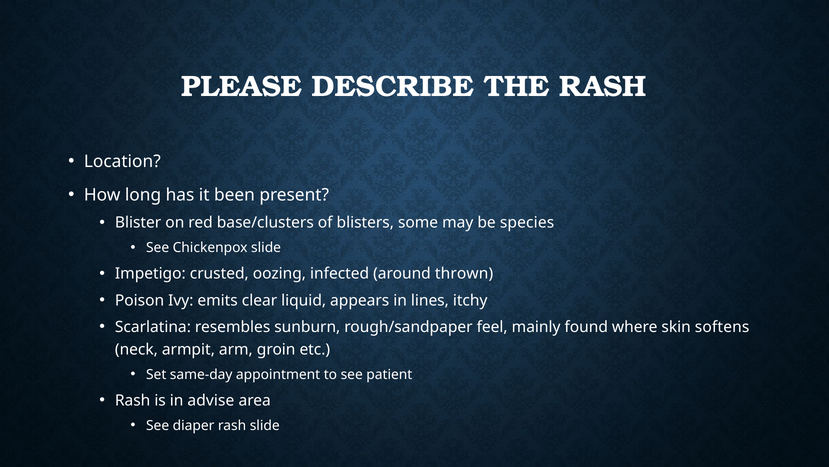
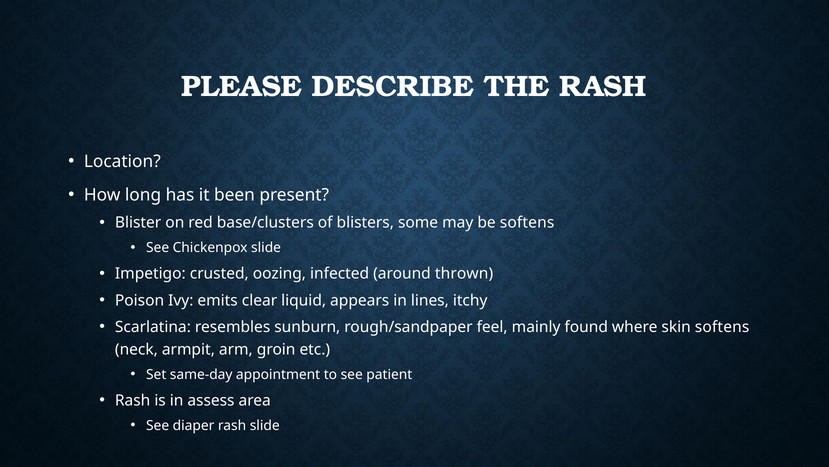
be species: species -> softens (527, 222)
advise: advise -> assess (211, 400)
